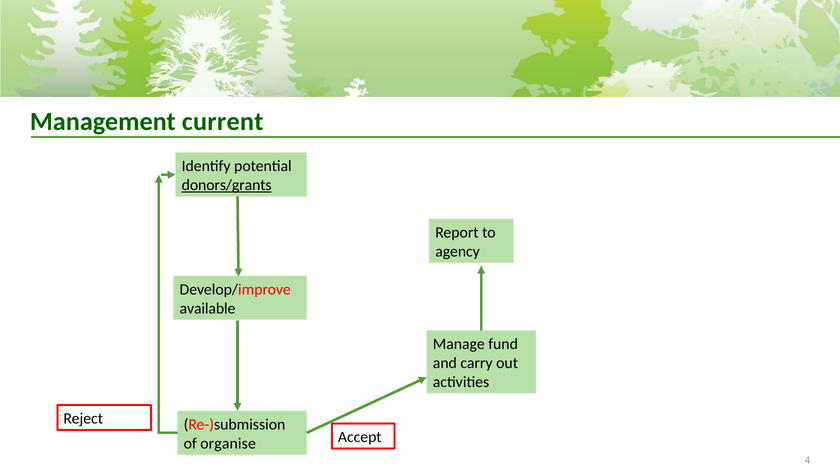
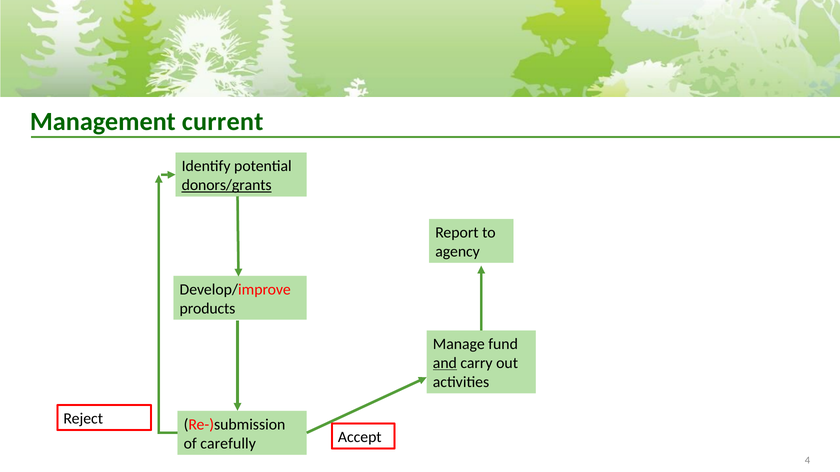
available: available -> products (208, 309)
and underline: none -> present (445, 363)
organise: organise -> carefully (228, 444)
